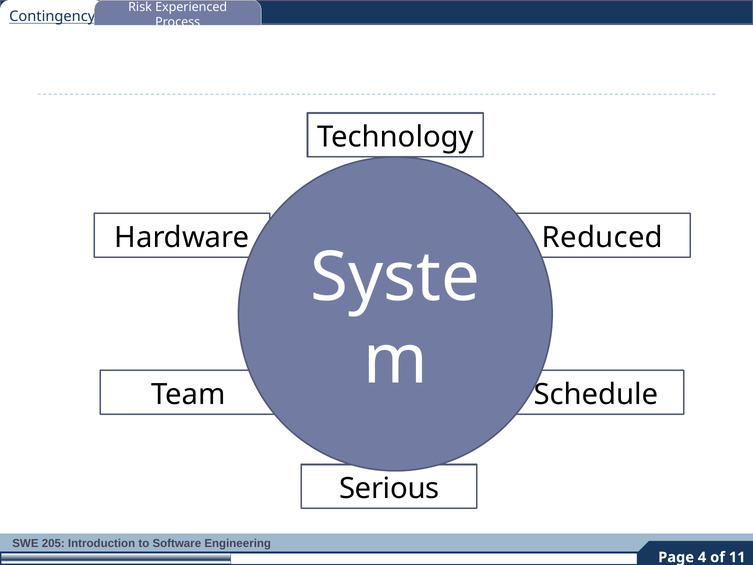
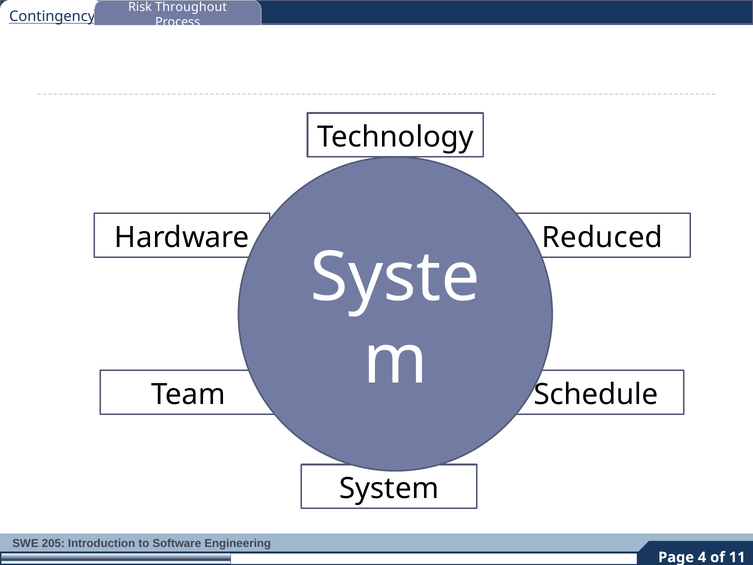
Experienced: Experienced -> Throughout (191, 7)
Serious: Serious -> System (389, 488)
